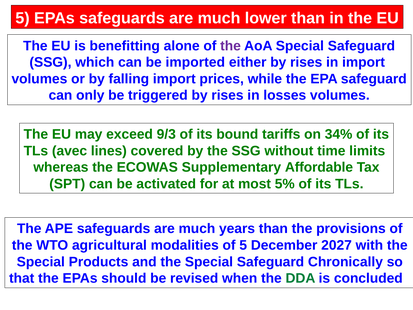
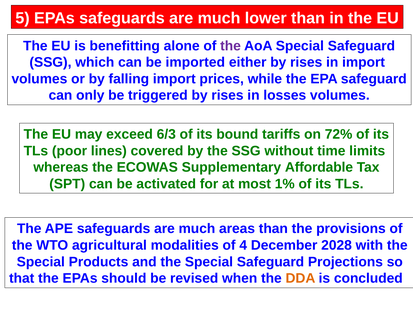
9/3: 9/3 -> 6/3 (166, 134)
34%: 34% -> 72% (339, 134)
avec: avec -> poor (70, 151)
5%: 5% -> 1% (285, 184)
years: years -> areas (237, 229)
of 5: 5 -> 4 (243, 245)
2027: 2027 -> 2028 (337, 245)
Chronically: Chronically -> Projections (345, 262)
DDA colour: green -> orange (300, 278)
